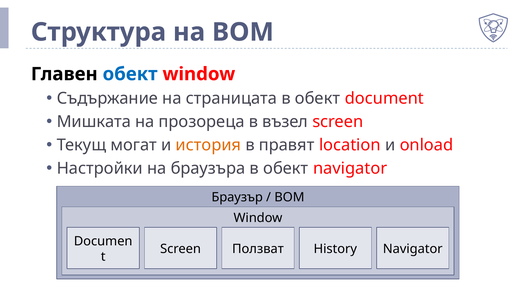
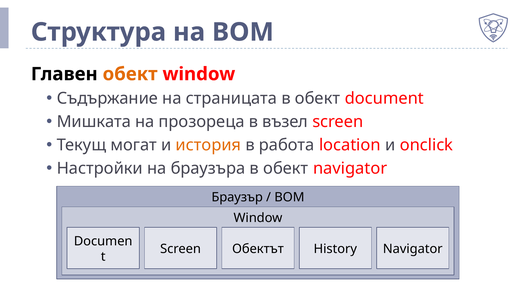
обект colour: blue -> orange (130, 74)
правят: правят -> работа (287, 145)
onload: onload -> onclick (426, 145)
Ползват: Ползват -> Обектът (258, 249)
